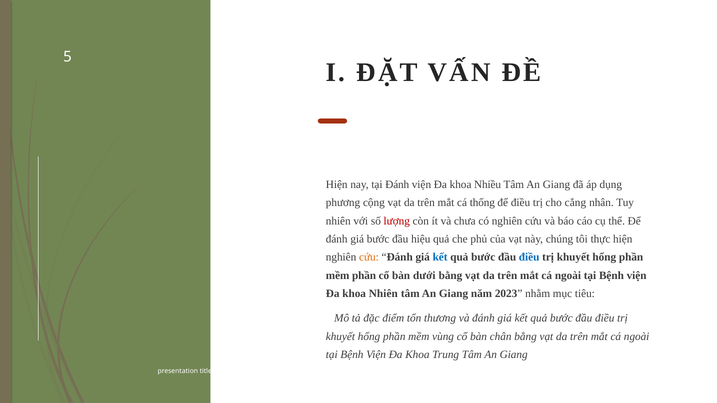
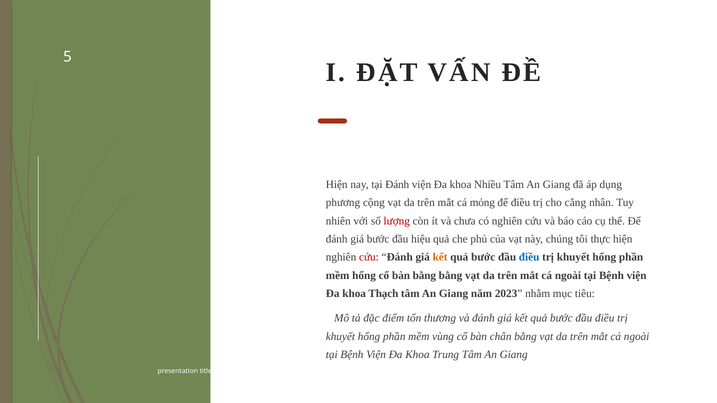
thống: thống -> mỏng (482, 203)
cứu colour: orange -> red (369, 257)
kết colour: blue -> orange (440, 257)
mềm phần: phần -> hổng (364, 276)
bàn dưới: dưới -> bằng (424, 276)
khoa Nhiên: Nhiên -> Thạch (383, 294)
